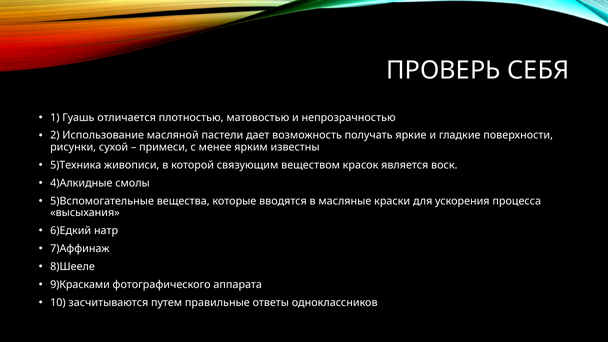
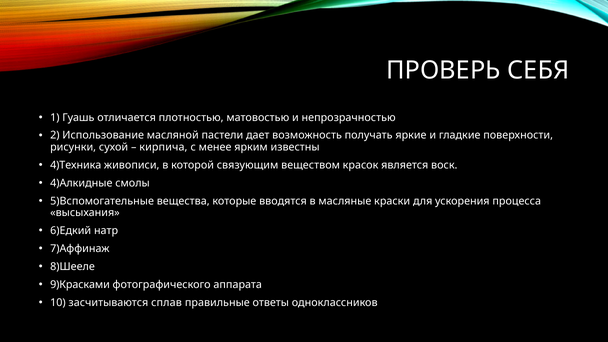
примеси: примеси -> кирпича (163, 147)
5)Техника: 5)Техника -> 4)Техника (76, 165)
путем: путем -> сплав (167, 302)
